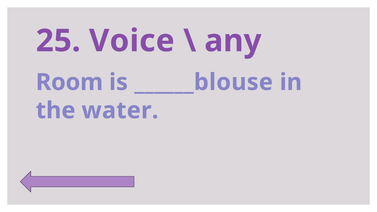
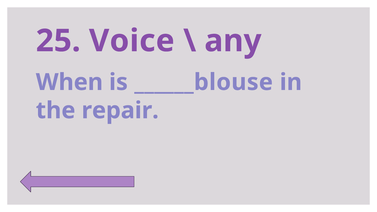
Room: Room -> When (69, 82)
water: water -> repair (120, 111)
